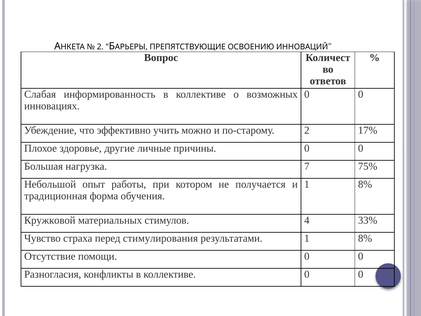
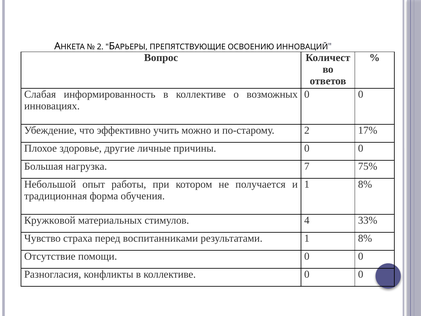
стимулирования: стимулирования -> воспитанниками (160, 238)
